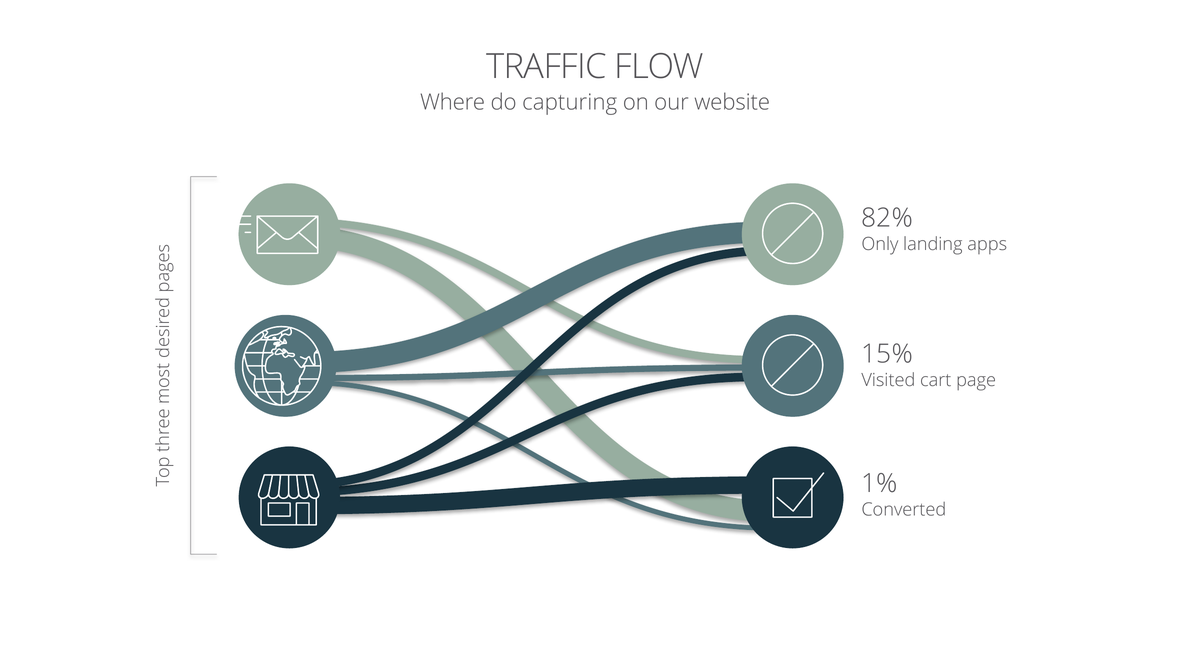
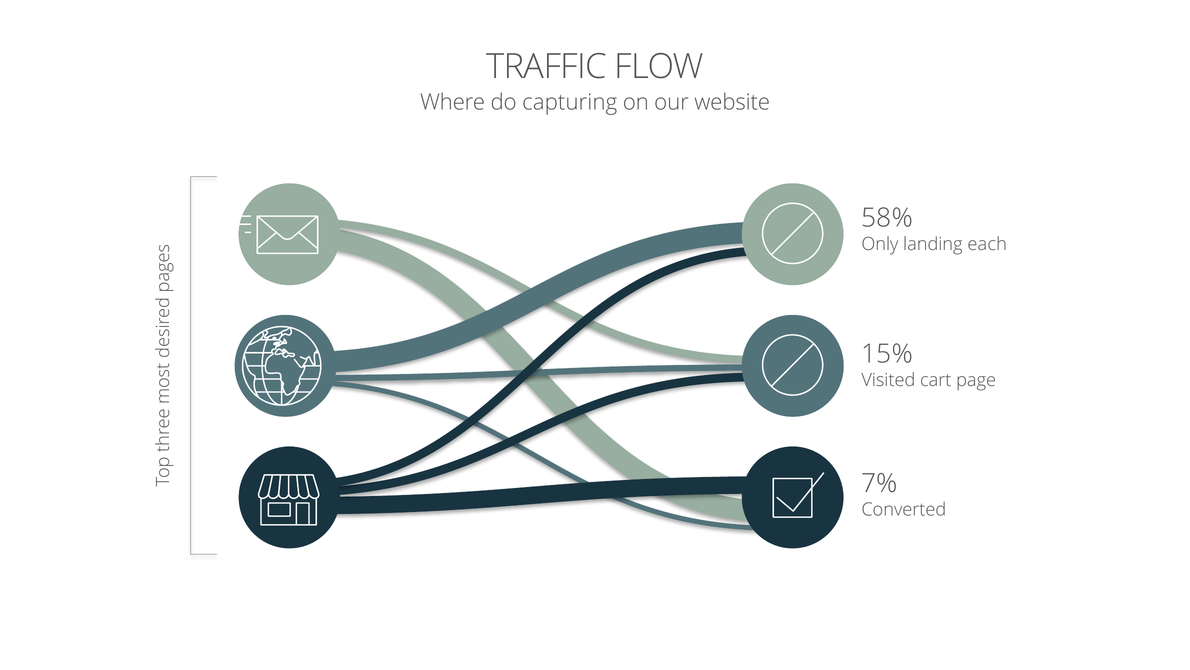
82%: 82% -> 58% (887, 218)
apps: apps -> each (987, 244)
1%: 1% -> 7% (880, 483)
